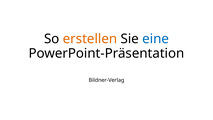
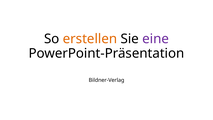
eine colour: blue -> purple (156, 39)
